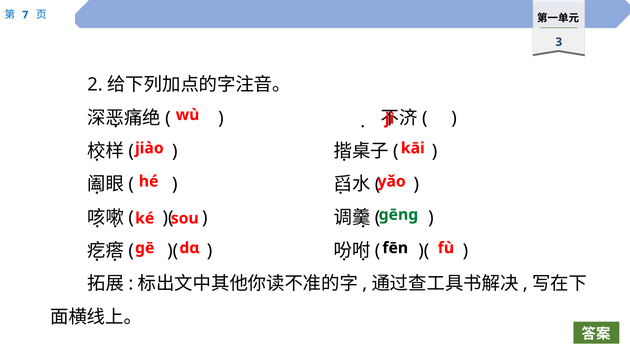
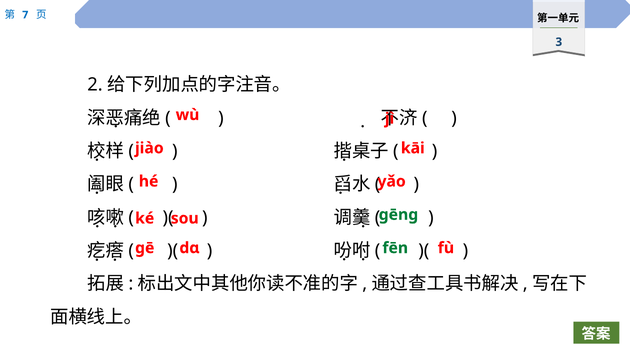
fēn colour: black -> green (395, 247)
